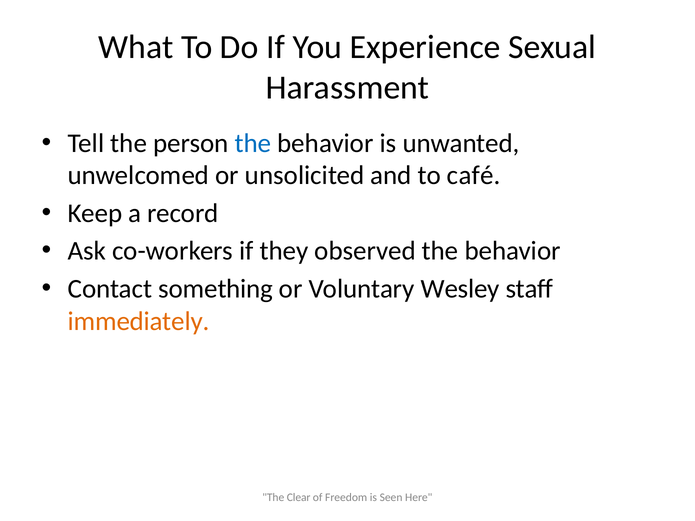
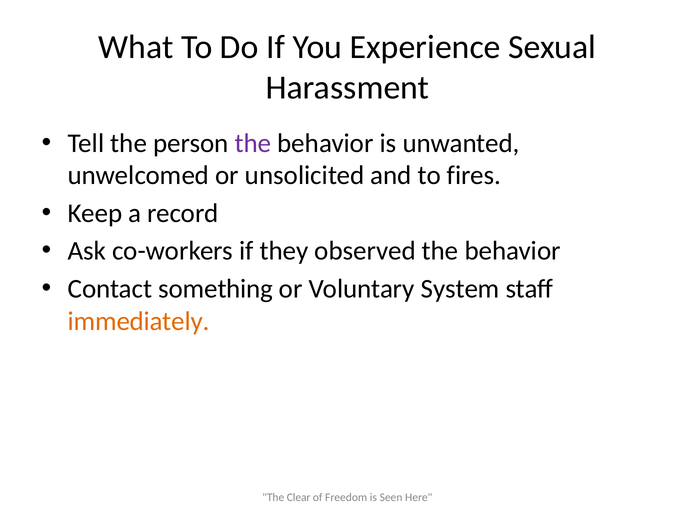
the colour: blue -> purple (253, 143)
café: café -> fires (474, 176)
Wesley: Wesley -> System (460, 289)
